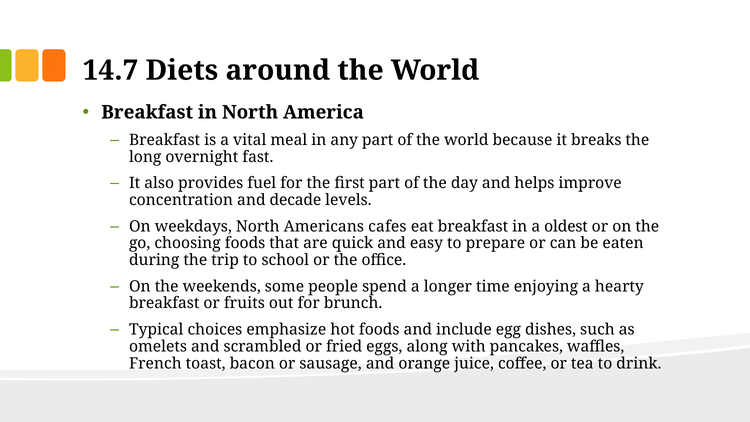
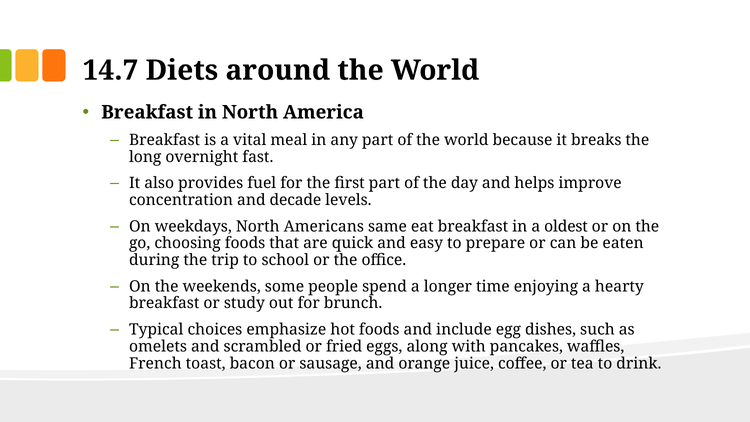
cafes: cafes -> same (387, 226)
fruits: fruits -> study (244, 303)
